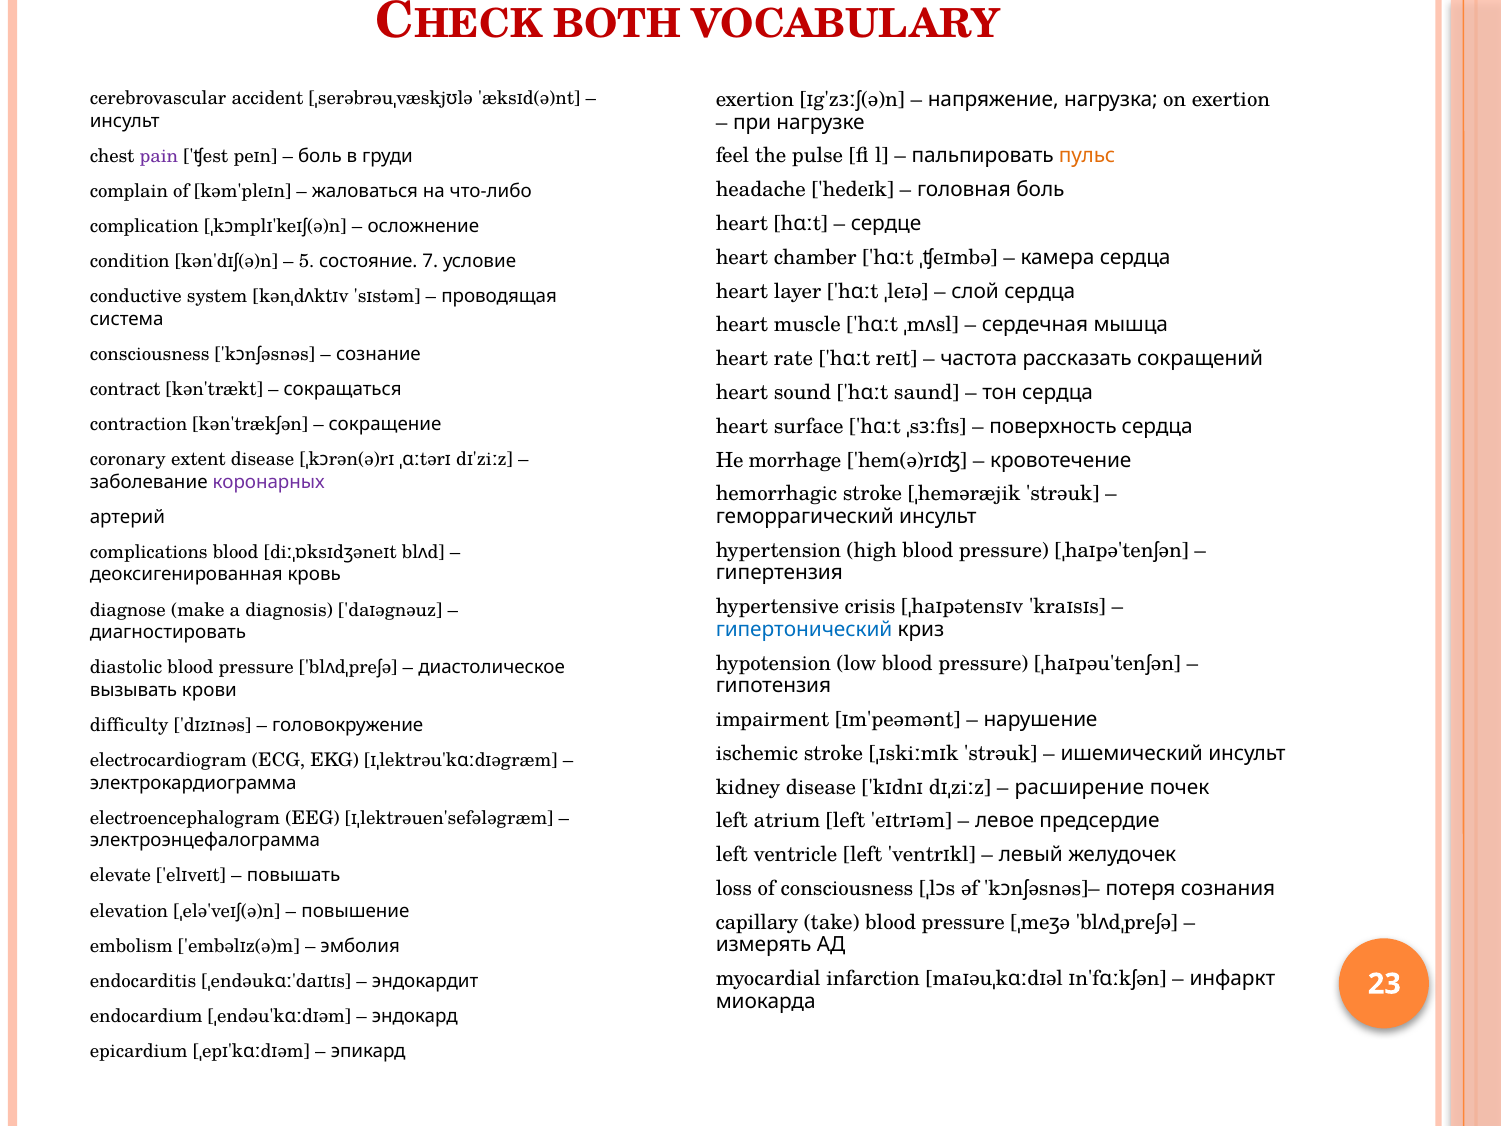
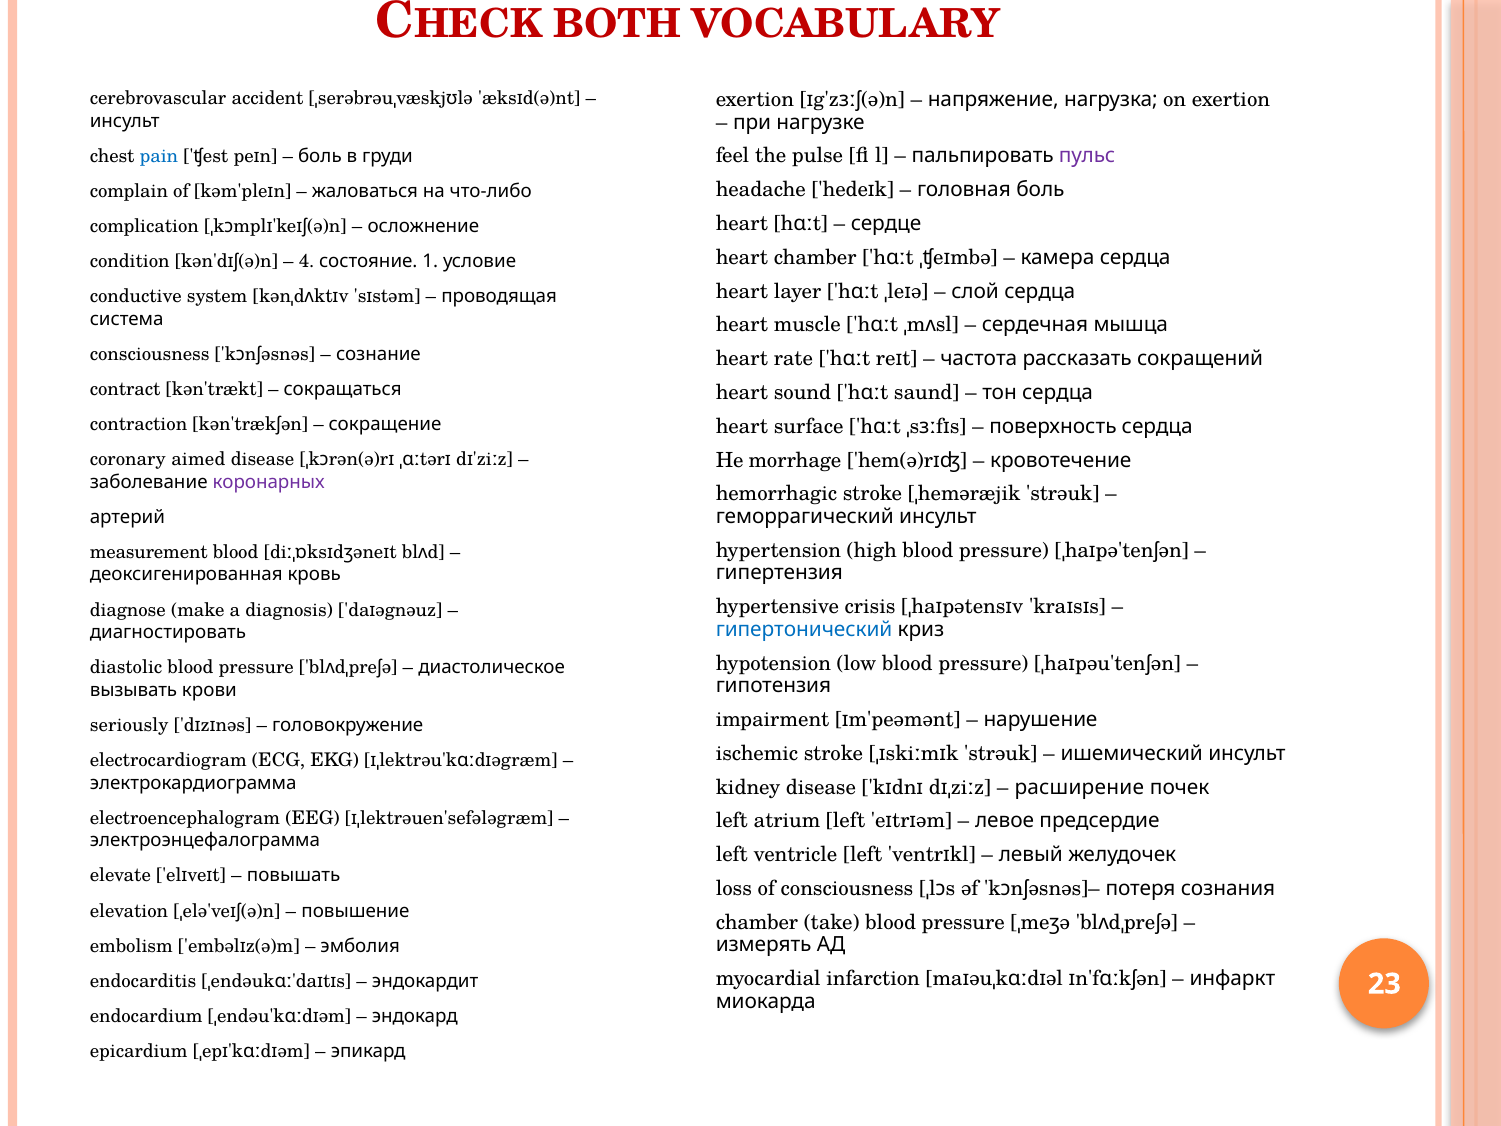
pain colour: purple -> blue (159, 156)
пульс colour: orange -> purple (1087, 156)
5: 5 -> 4 (307, 261)
7: 7 -> 1 (430, 261)
extent: extent -> aimed (198, 459)
complications: complications -> measurement (149, 552)
difficulty: difficulty -> seriously (129, 725)
capillary: capillary -> chamber (757, 922)
